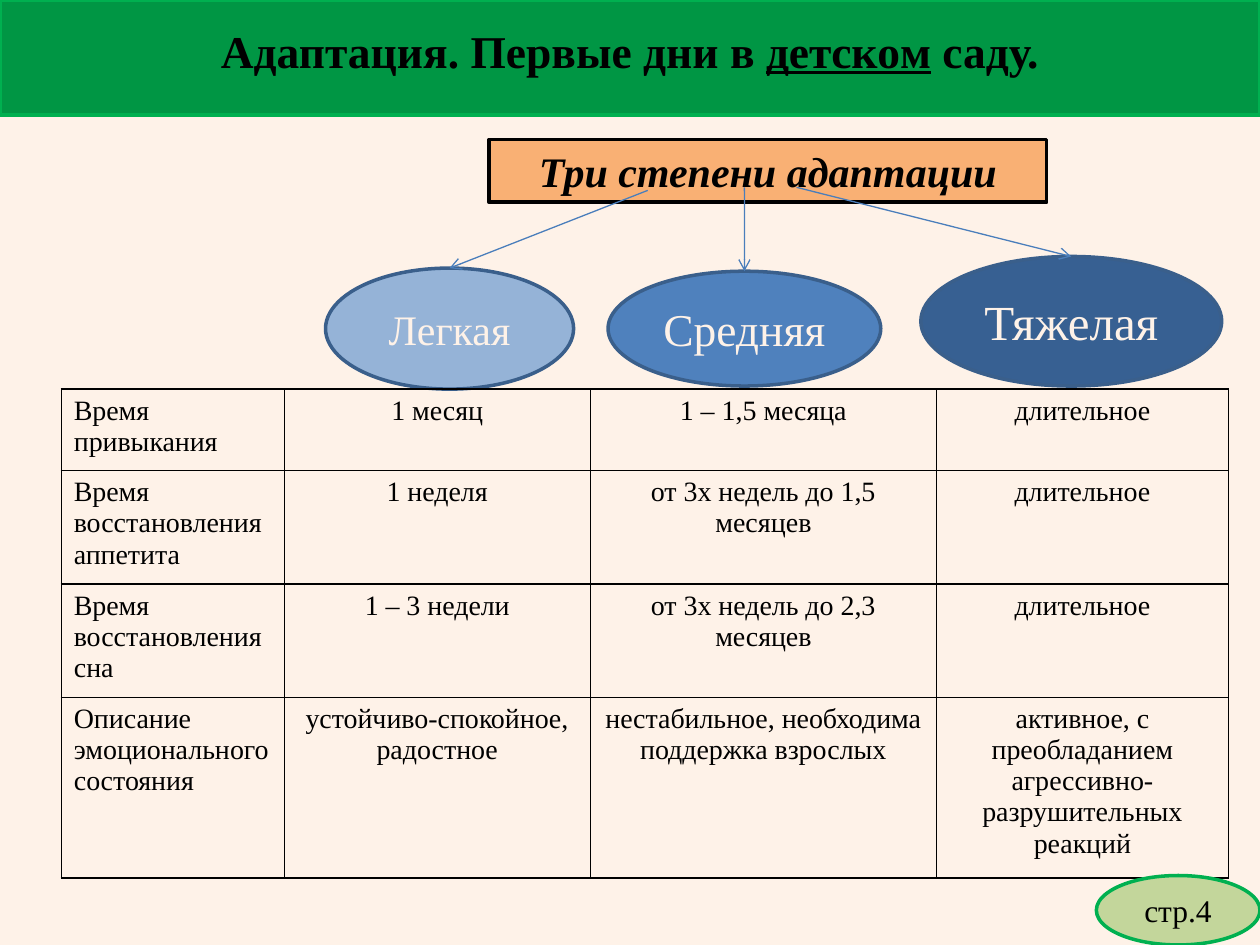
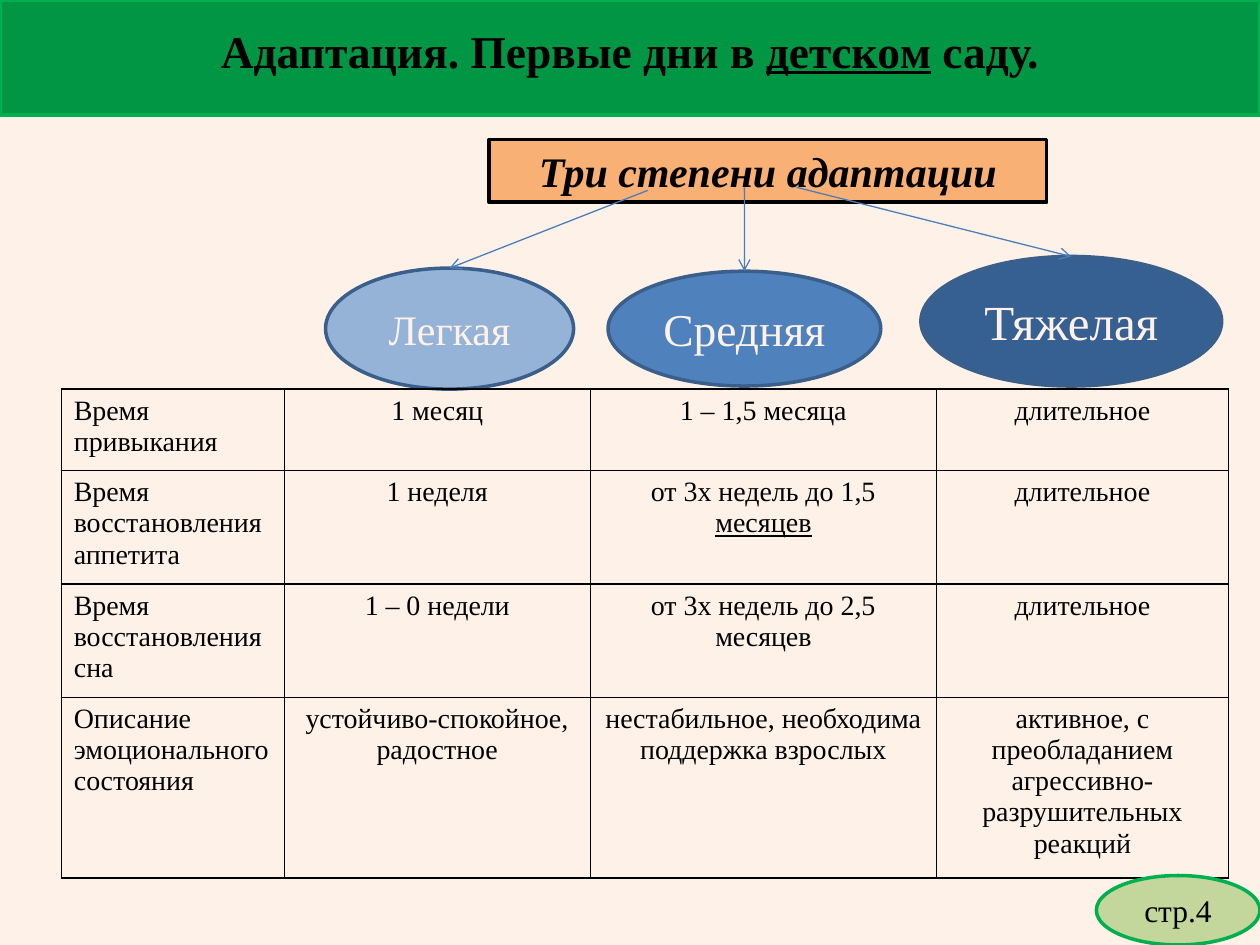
месяцев underline: none -> present (763, 524)
3: 3 -> 0 (413, 606)
2,3: 2,3 -> 2,5 (858, 606)
